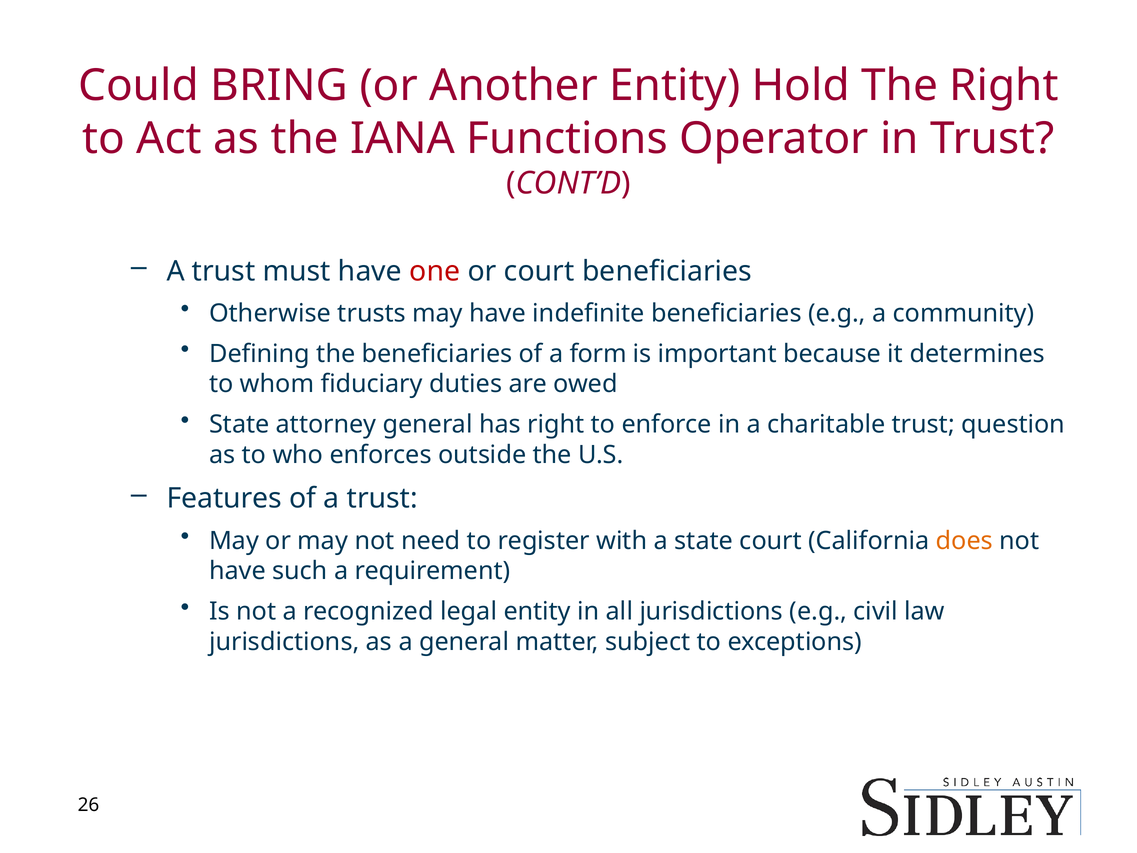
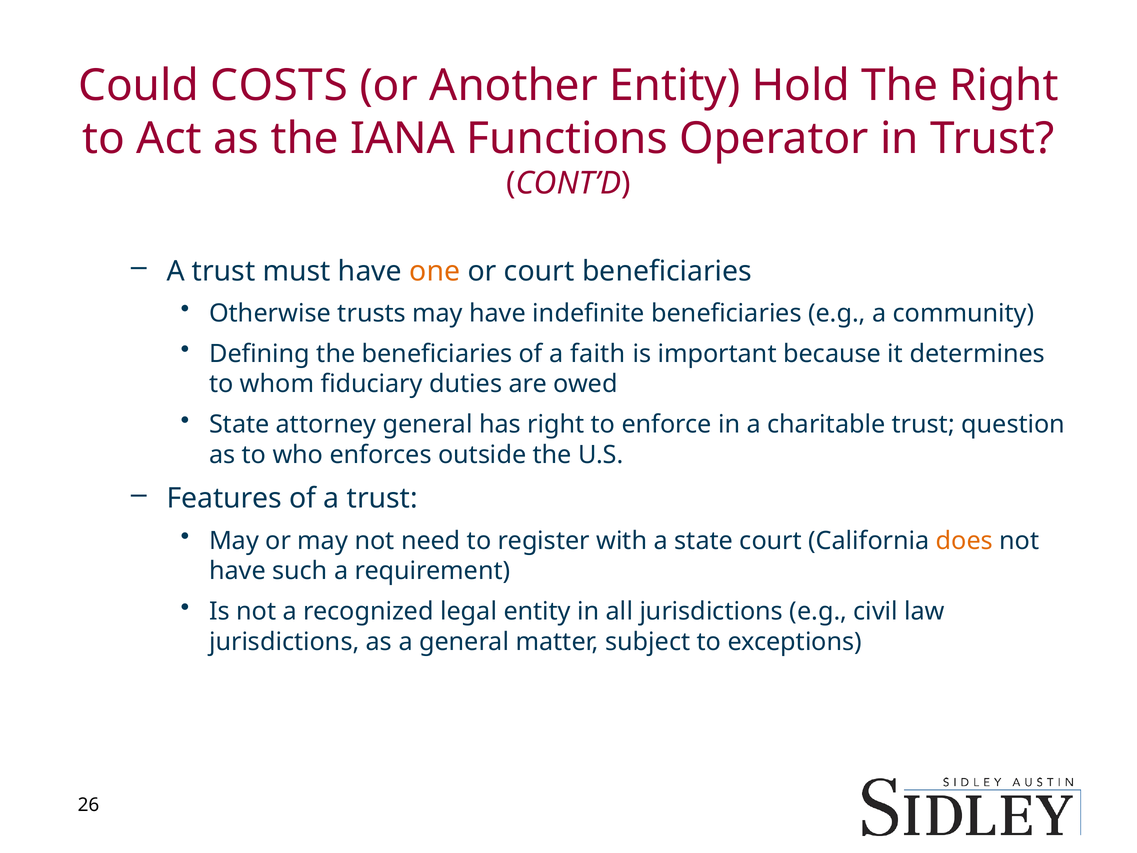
BRING: BRING -> COSTS (279, 85)
one colour: red -> orange (435, 271)
form: form -> faith (598, 354)
